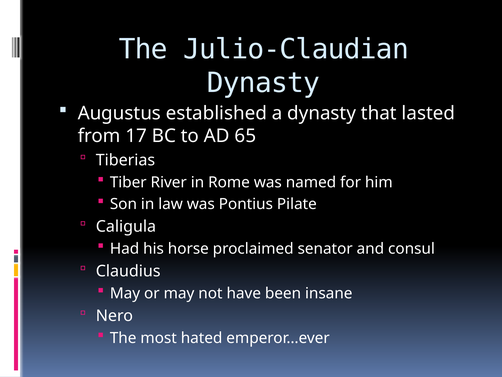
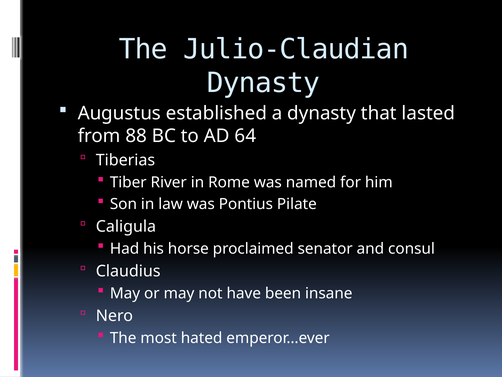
17: 17 -> 88 (136, 136)
65: 65 -> 64 (245, 136)
